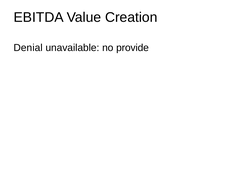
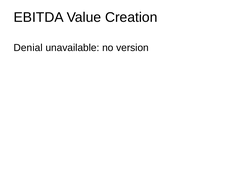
provide: provide -> version (132, 48)
